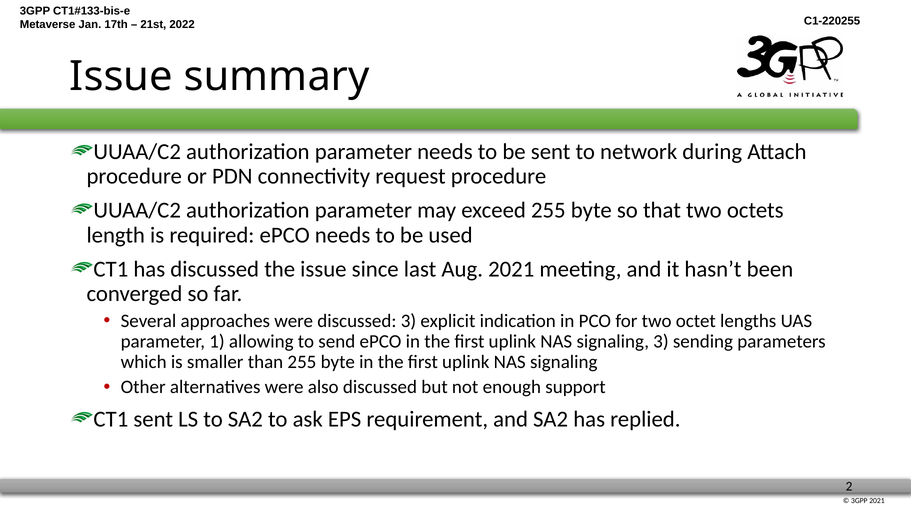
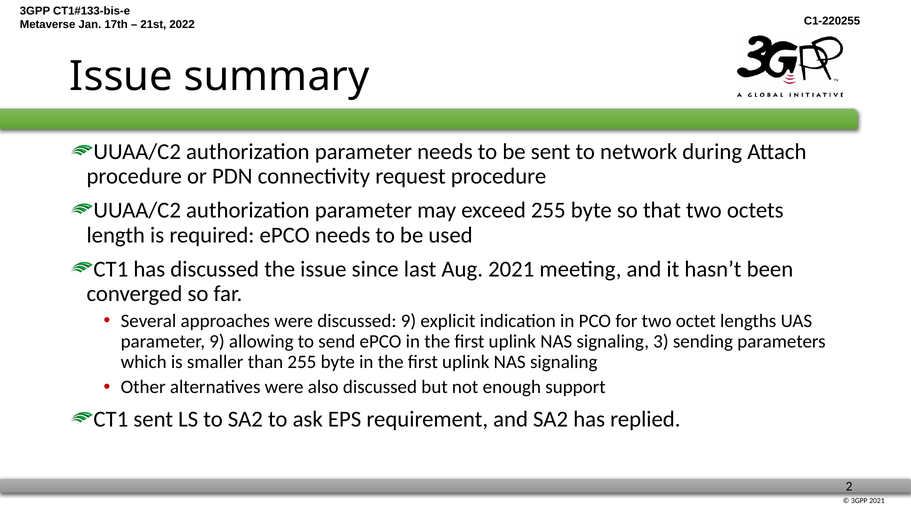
discussed 3: 3 -> 9 (408, 321)
parameter 1: 1 -> 9 (217, 342)
